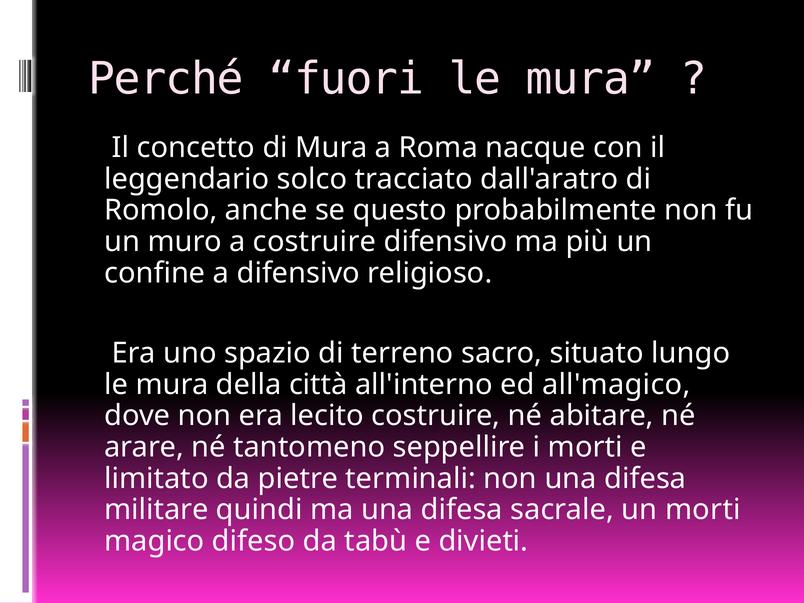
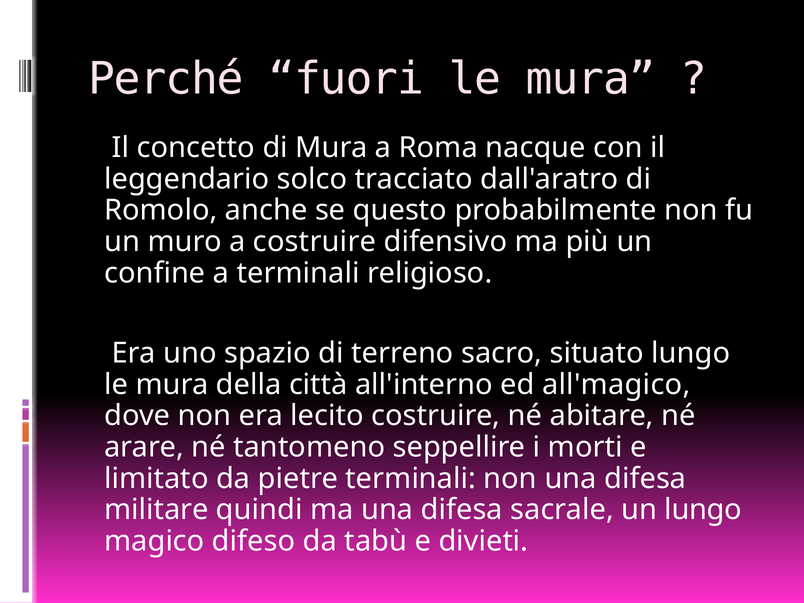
a difensivo: difensivo -> terminali (298, 273)
un morti: morti -> lungo (703, 510)
